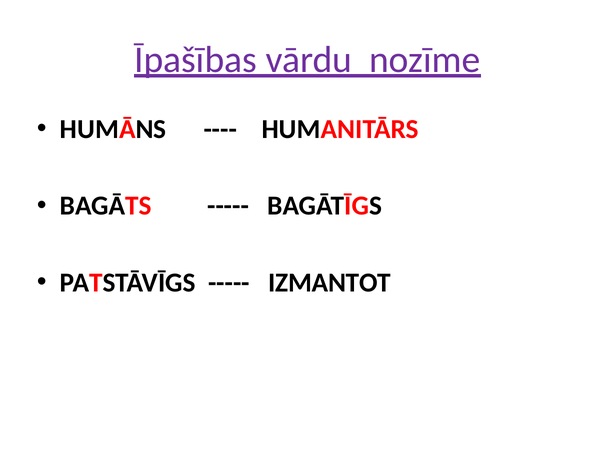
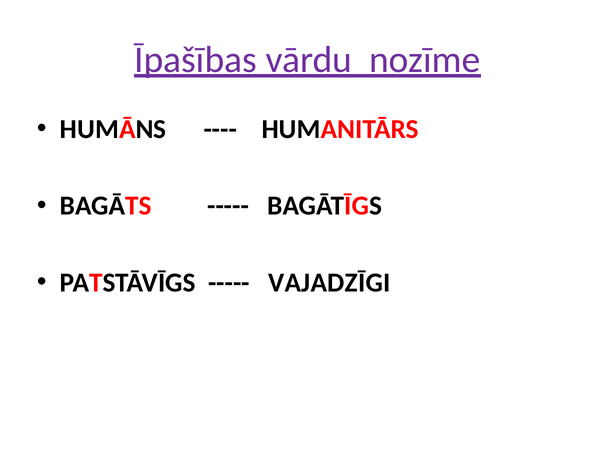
IZMANTOT: IZMANTOT -> VAJADZĪGI (329, 282)
